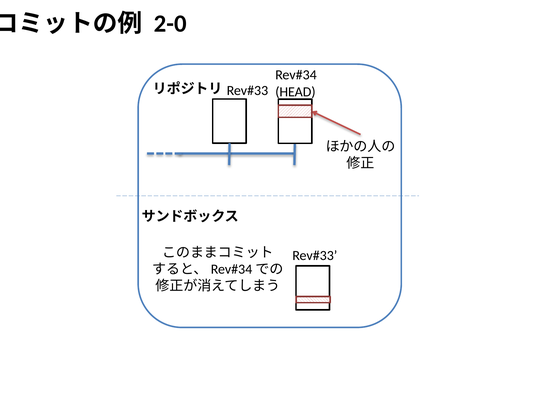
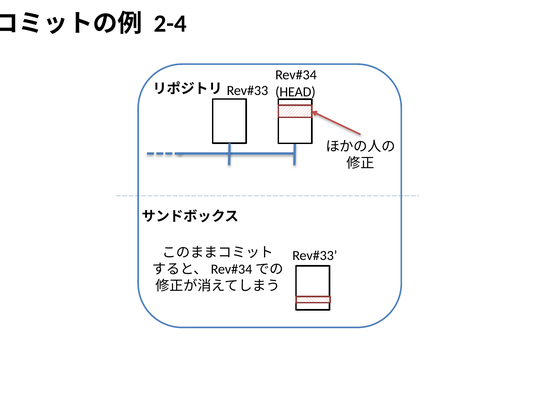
2-0: 2-0 -> 2-4 (170, 24)
